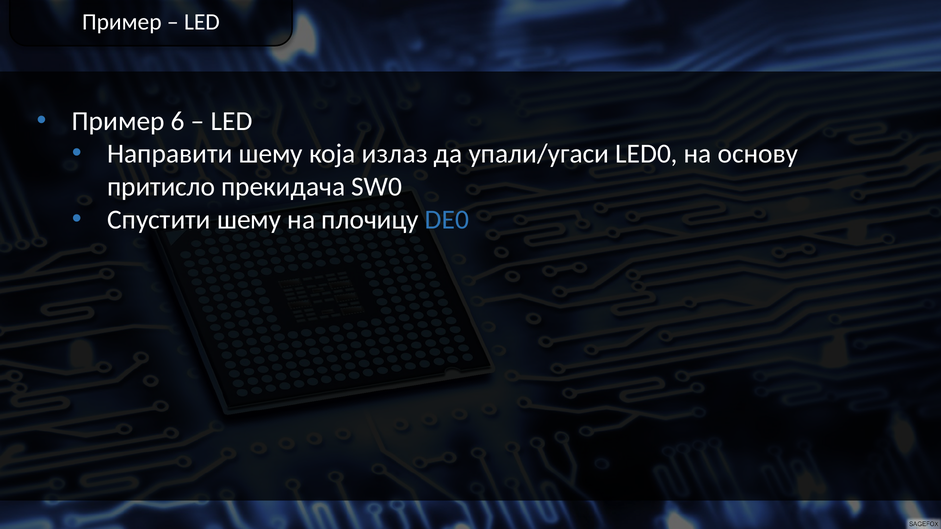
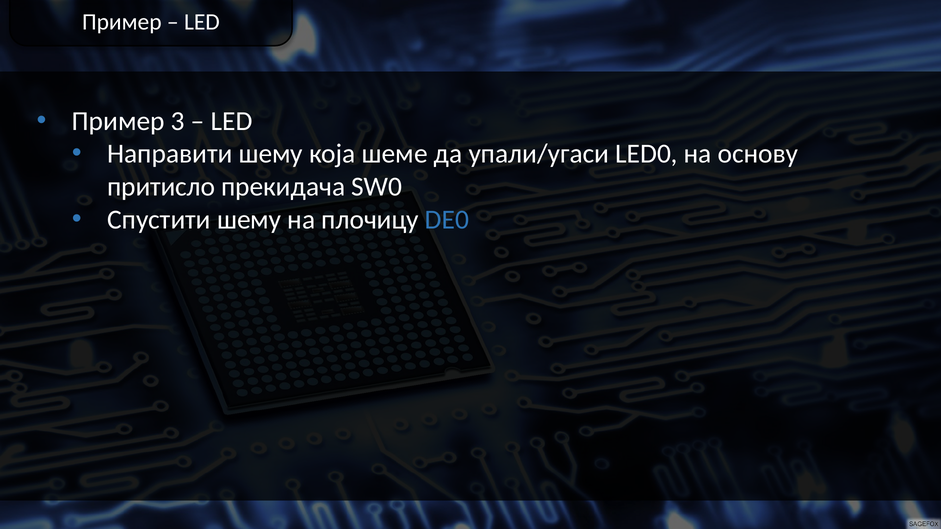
6: 6 -> 3 (178, 121)
излаз: излаз -> шеме (395, 154)
